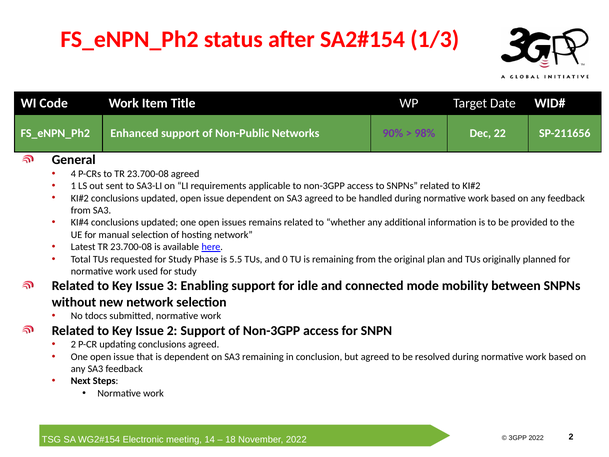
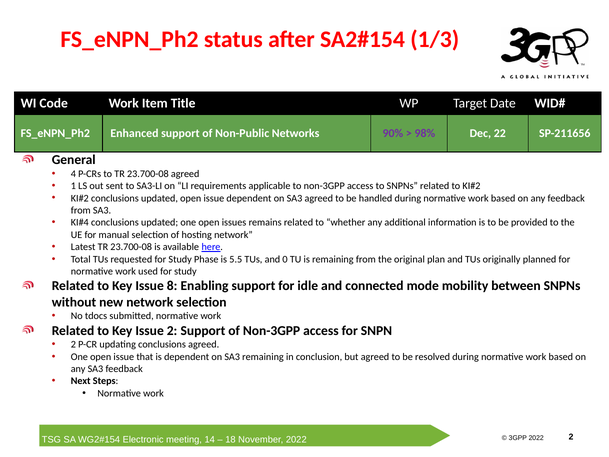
3: 3 -> 8 (172, 286)
